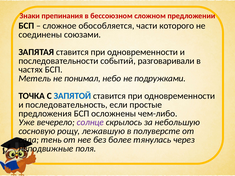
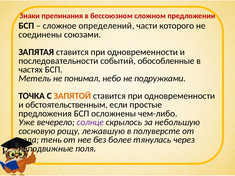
обособляется: обособляется -> определений (106, 26)
разговаривали: разговаривали -> обособленные (166, 61)
ЗАПЯТОЙ colour: blue -> orange (72, 96)
последовательность: последовательность -> обстоятельственным (67, 105)
